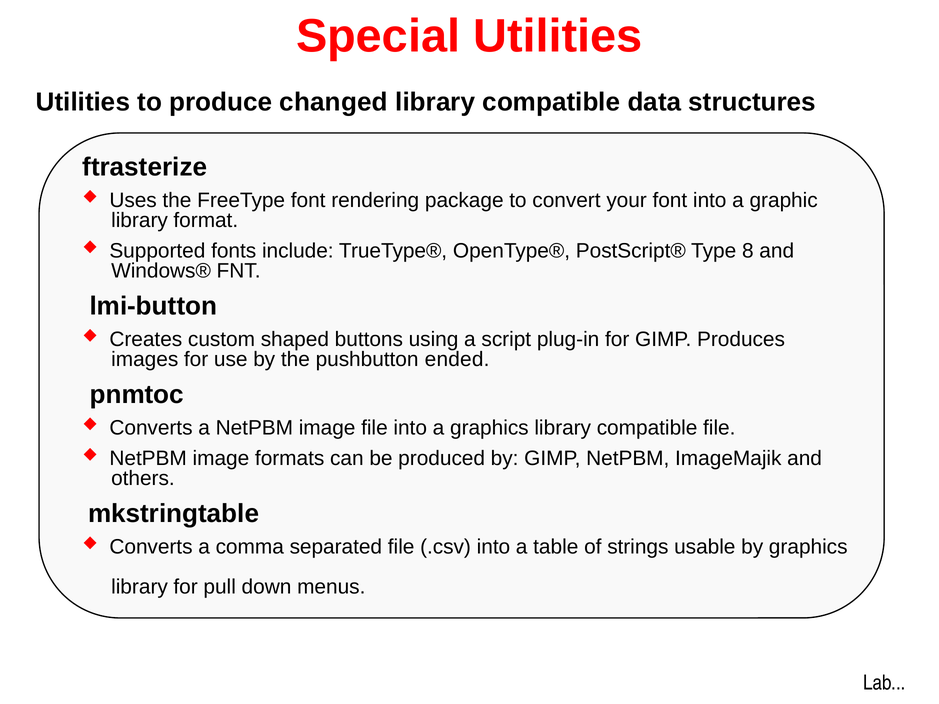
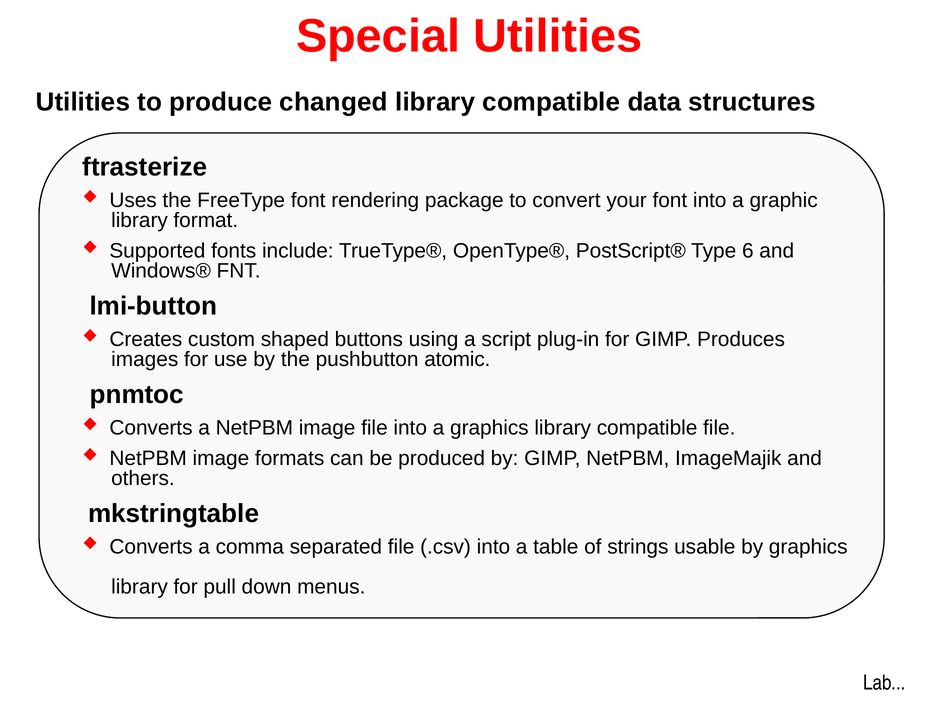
8: 8 -> 6 (748, 251)
ended: ended -> atomic (457, 359)
